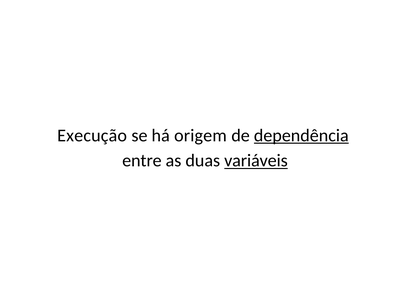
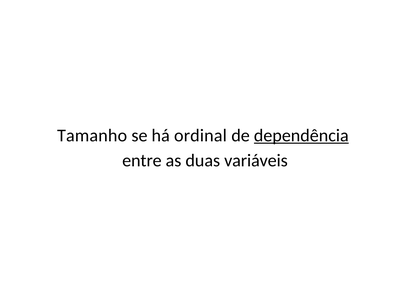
Execução: Execução -> Tamanho (92, 136)
origem: origem -> ordinal (200, 136)
variáveis underline: present -> none (256, 161)
